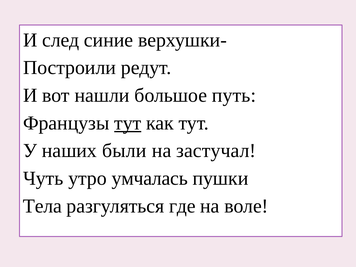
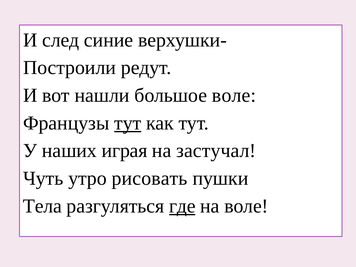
большое путь: путь -> воле (234, 95)
были: были -> играя (125, 151)
умчалась: умчалась -> рисовать (150, 178)
где underline: none -> present (182, 206)
